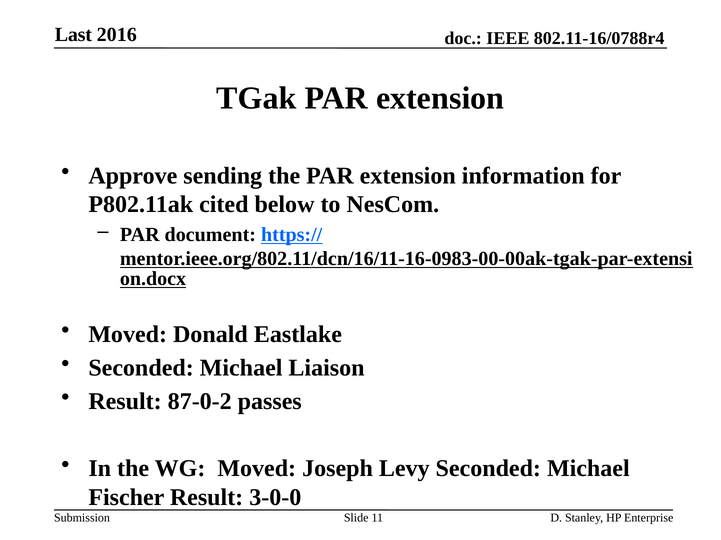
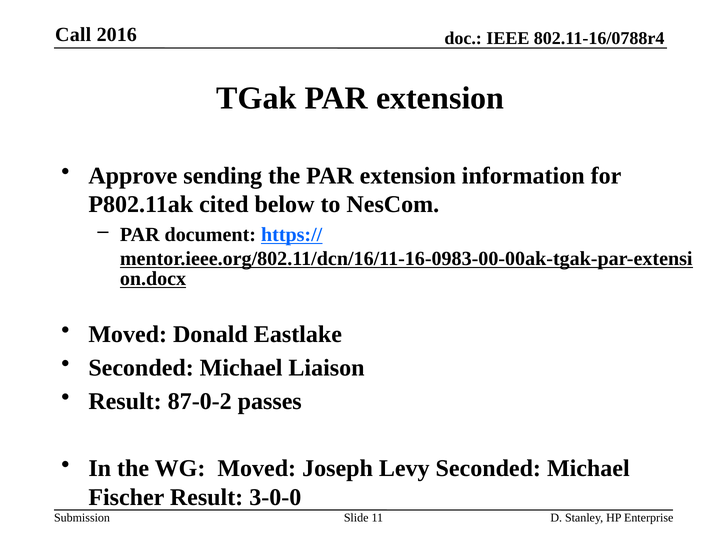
Last: Last -> Call (73, 35)
